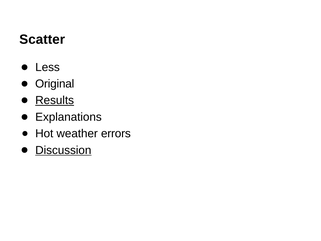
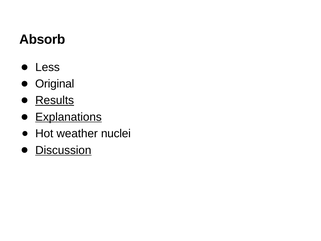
Scatter: Scatter -> Absorb (42, 39)
Explanations underline: none -> present (68, 117)
errors: errors -> nuclei (116, 133)
